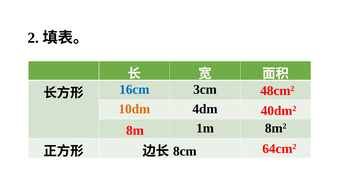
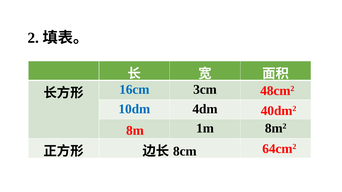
10dm colour: orange -> blue (134, 109)
